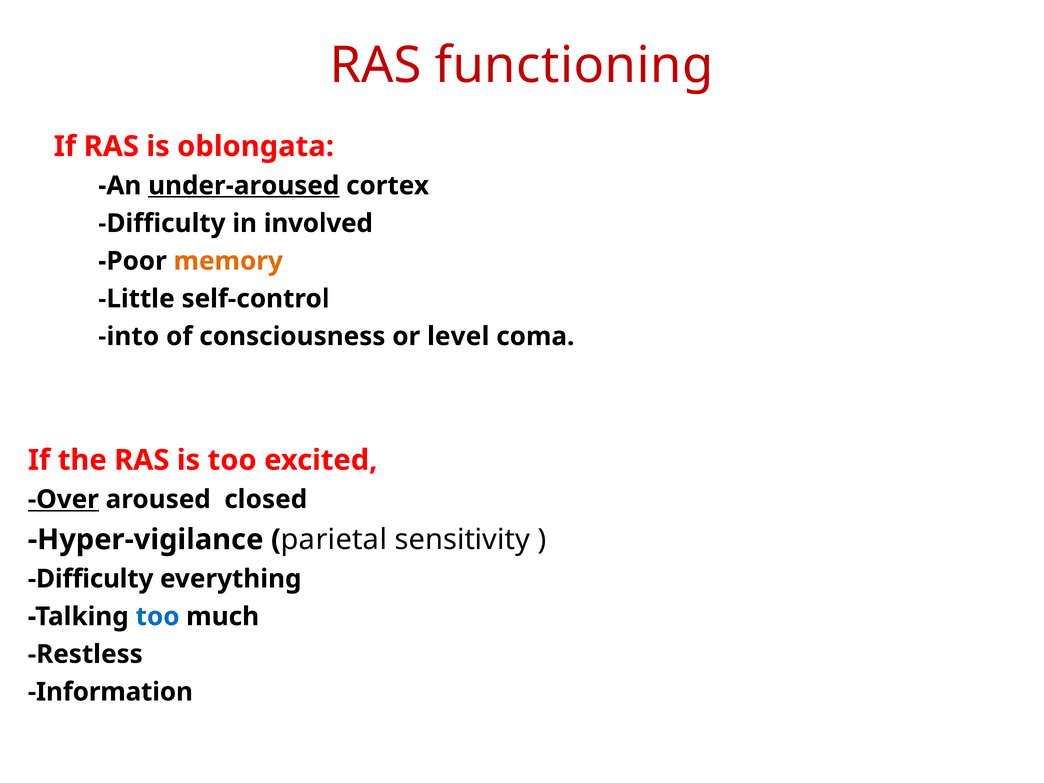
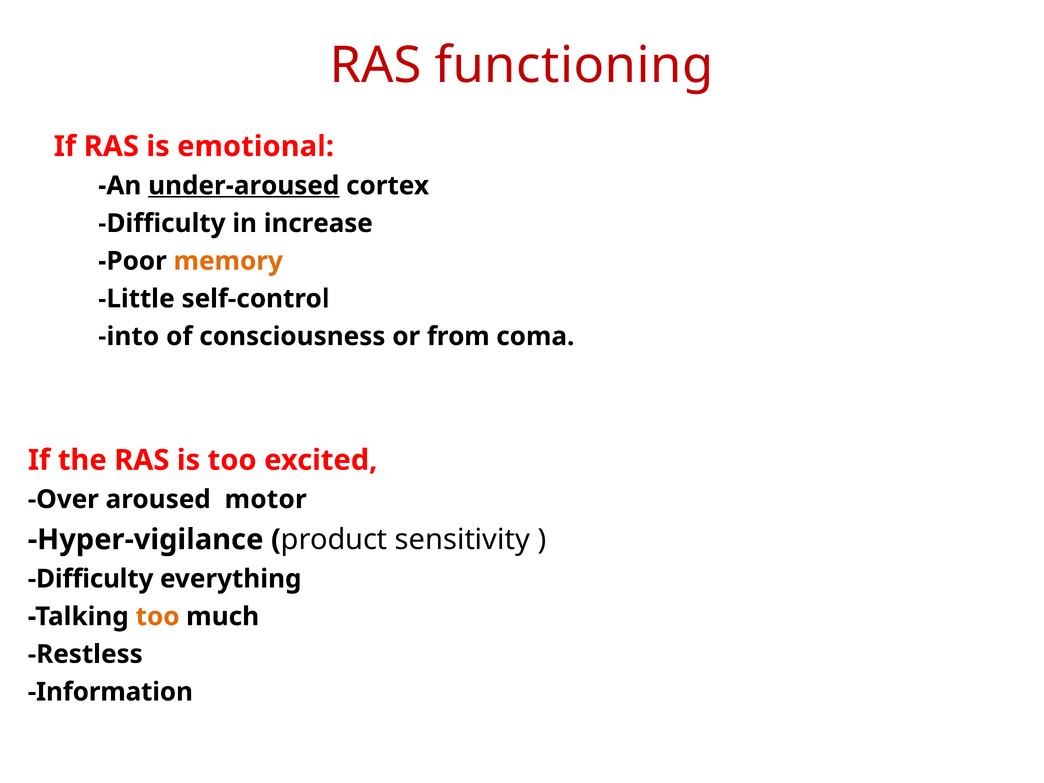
oblongata: oblongata -> emotional (256, 146)
involved: involved -> increase (318, 223)
level: level -> from (458, 336)
Over underline: present -> none (63, 499)
closed: closed -> motor (266, 499)
parietal: parietal -> product (334, 540)
too colour: blue -> orange (158, 617)
